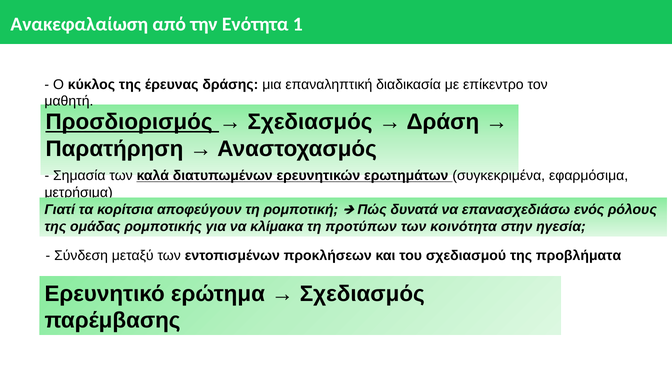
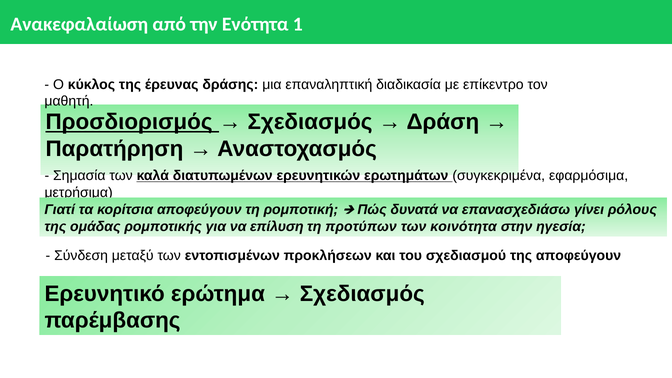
ενός: ενός -> γίνει (589, 210)
κλίμακα: κλίμακα -> επίλυση (277, 226)
της προβλήματα: προβλήματα -> αποφεύγουν (579, 256)
